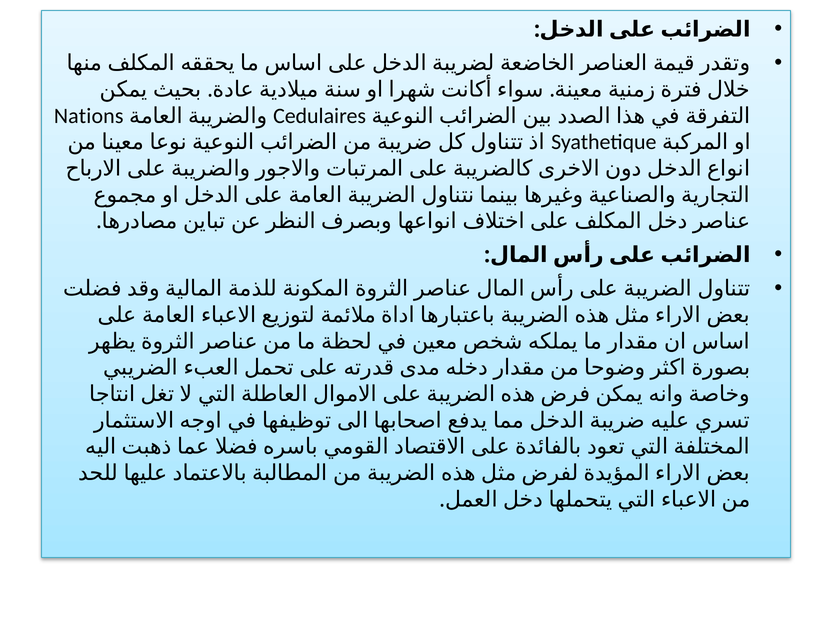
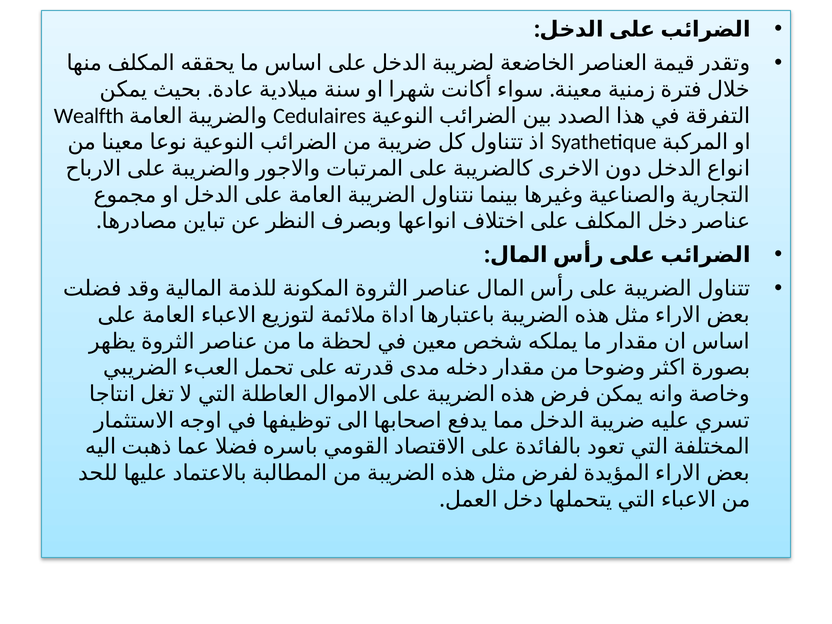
Nations: Nations -> Wealfth (89, 116)
